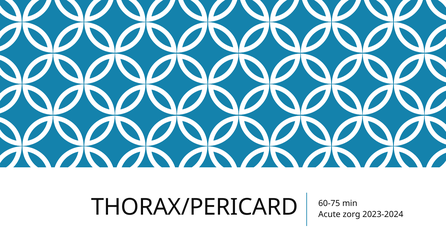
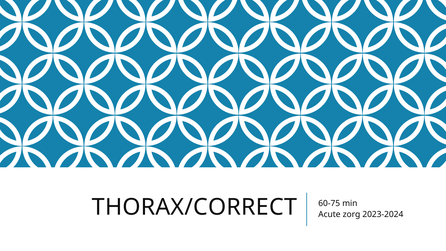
THORAX/PERICARD: THORAX/PERICARD -> THORAX/CORRECT (194, 207)
